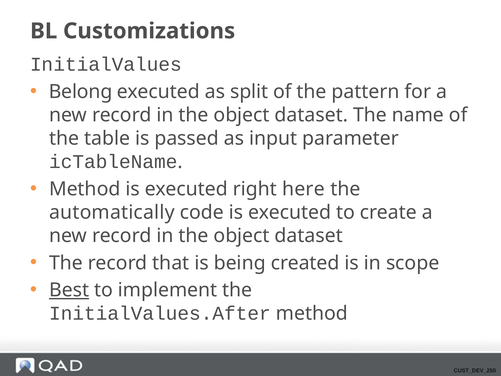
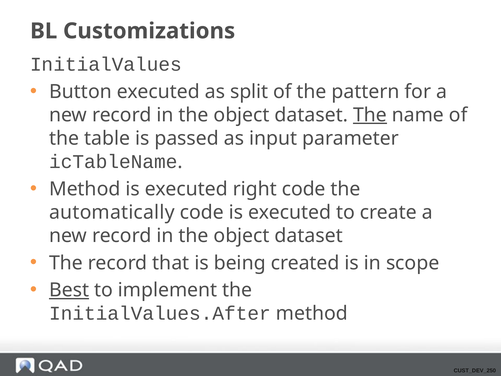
Belong: Belong -> Button (81, 92)
The underline: none -> present (370, 115)
right here: here -> code (304, 189)
